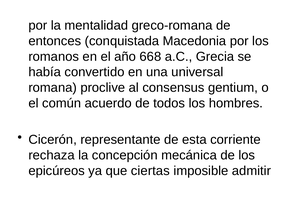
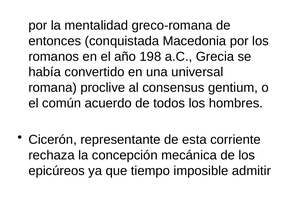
668: 668 -> 198 (150, 57)
ciertas: ciertas -> tiempo (150, 171)
